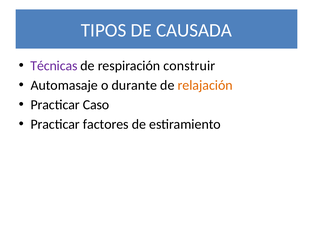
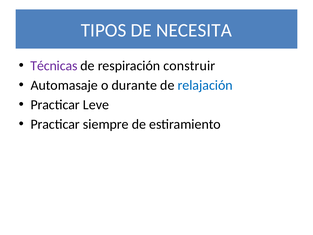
CAUSADA: CAUSADA -> NECESITA (194, 30)
relajación colour: orange -> blue (205, 85)
Caso: Caso -> Leve (96, 105)
factores: factores -> siempre (106, 124)
